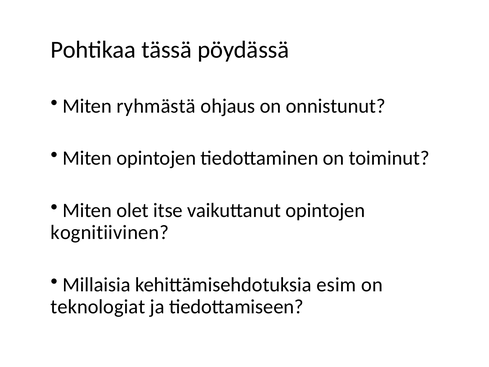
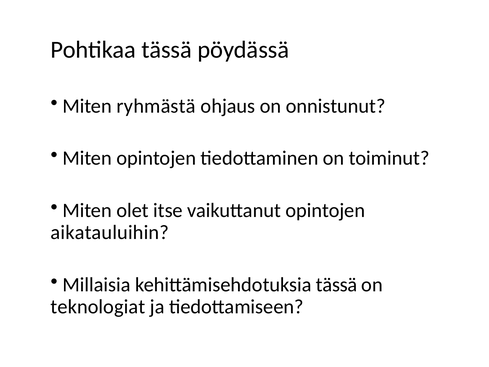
kognitiivinen: kognitiivinen -> aikatauluihin (110, 232)
kehittämisehdotuksia esim: esim -> tässä (337, 284)
